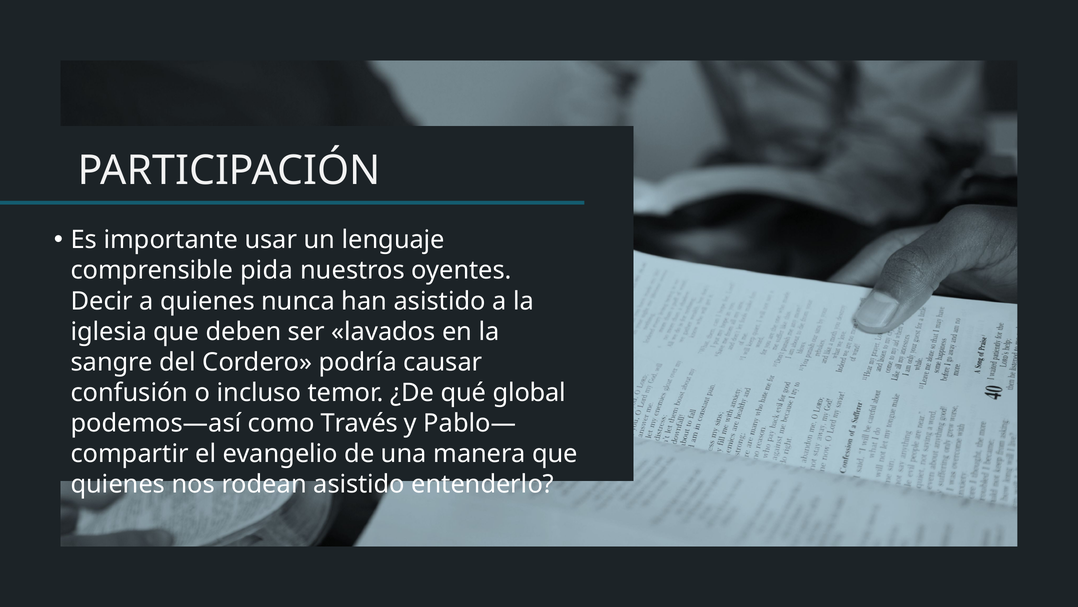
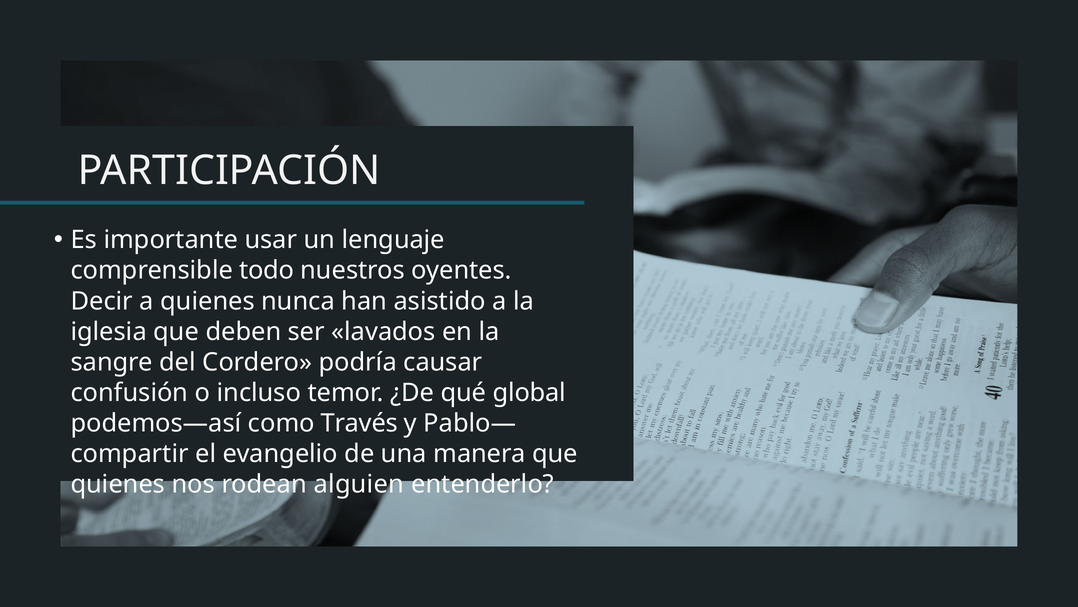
pida: pida -> todo (267, 270)
rodean asistido: asistido -> alguien (359, 484)
